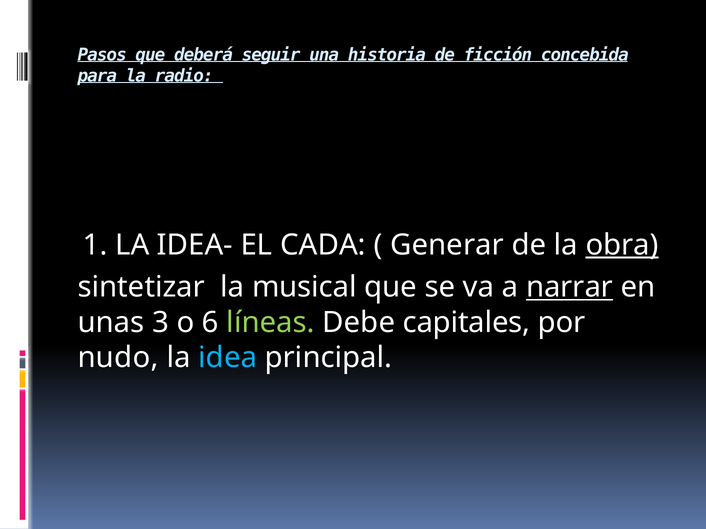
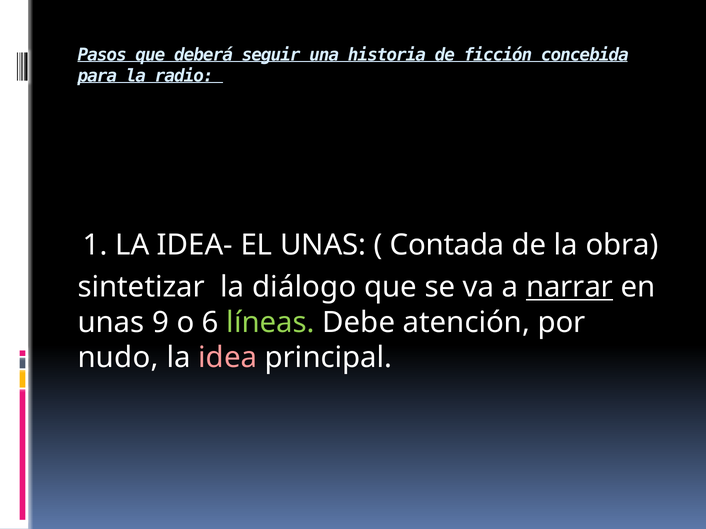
EL CADA: CADA -> UNAS (323, 245)
Generar: Generar -> Contada (447, 245)
obra underline: present -> none (622, 245)
musical: musical -> diálogo (304, 287)
3: 3 -> 9 (160, 323)
capitales: capitales -> atención (466, 323)
idea colour: light blue -> pink (228, 358)
